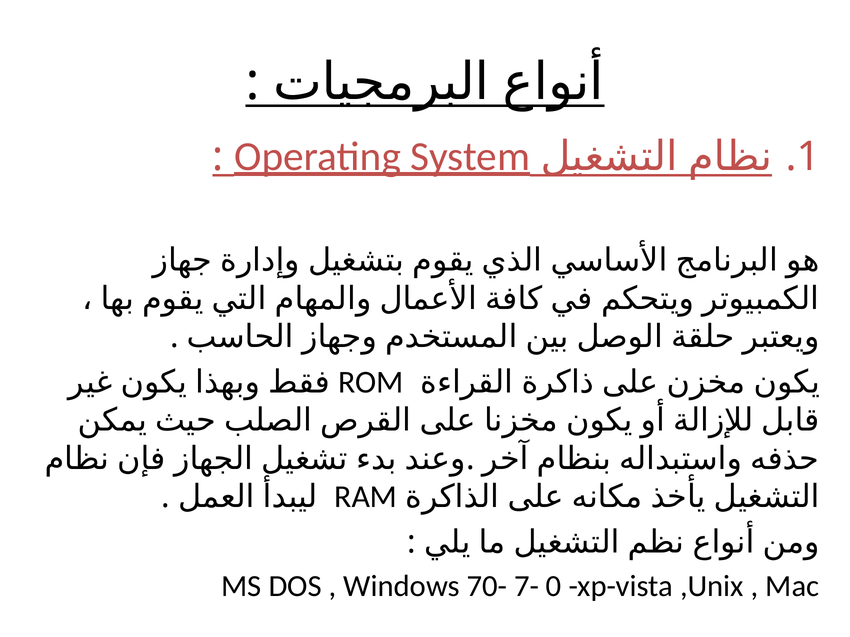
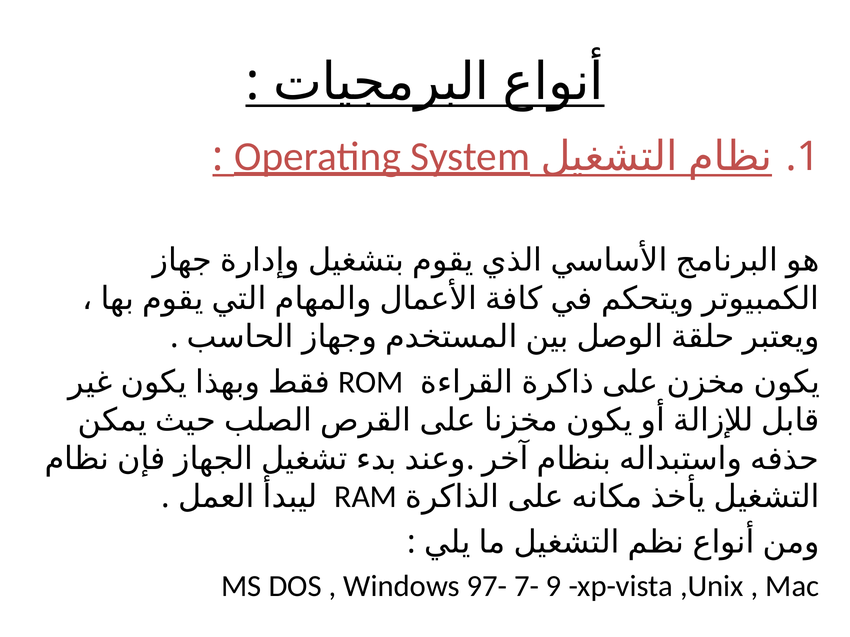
70-: 70- -> 97- (487, 587)
0: 0 -> 9 (554, 587)
